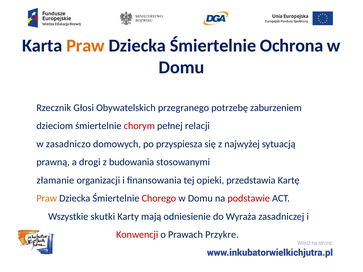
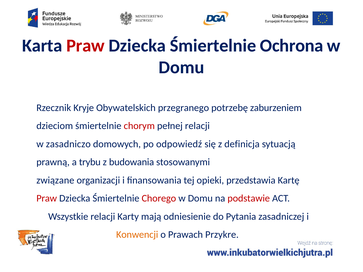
Praw colour: orange -> red (86, 46)
Głosi: Głosi -> Kryje (84, 108)
przyspiesza: przyspiesza -> odpowiedź (179, 144)
najwyżej: najwyżej -> definicja (242, 144)
drogi: drogi -> trybu (90, 162)
złamanie: złamanie -> związane (55, 180)
Praw colour: orange -> red (47, 199)
Wszystkie skutki: skutki -> relacji (103, 217)
Wyraża: Wyraża -> Pytania (241, 217)
Konwencji colour: red -> orange (137, 235)
